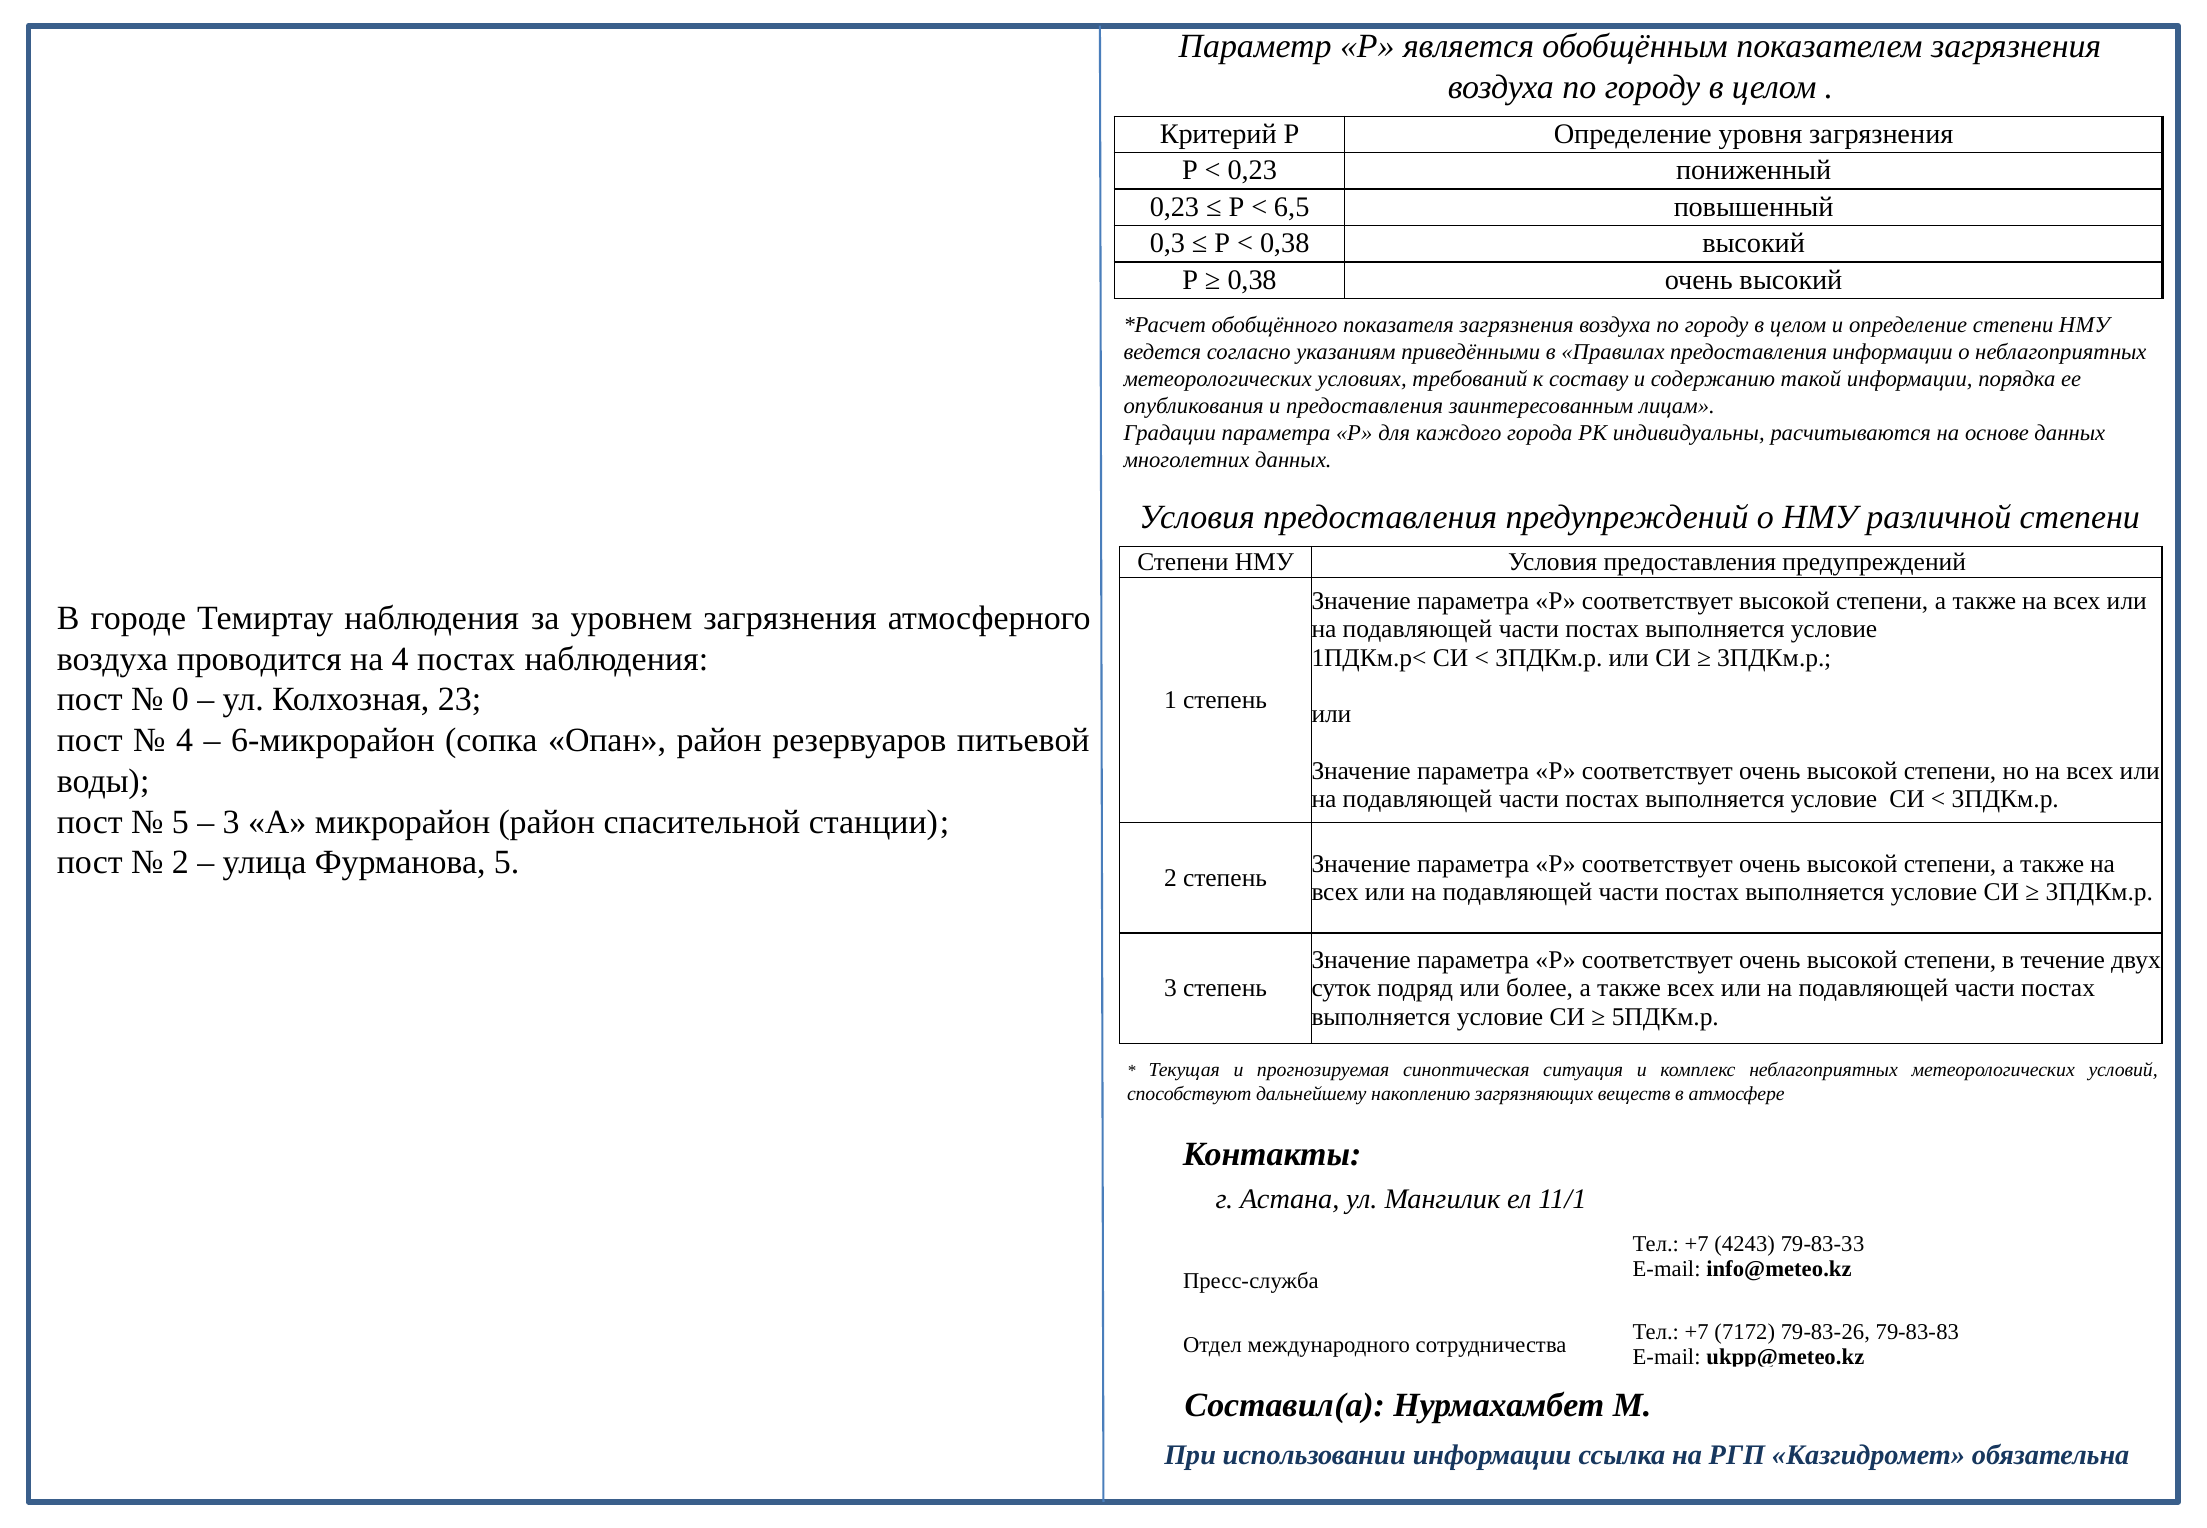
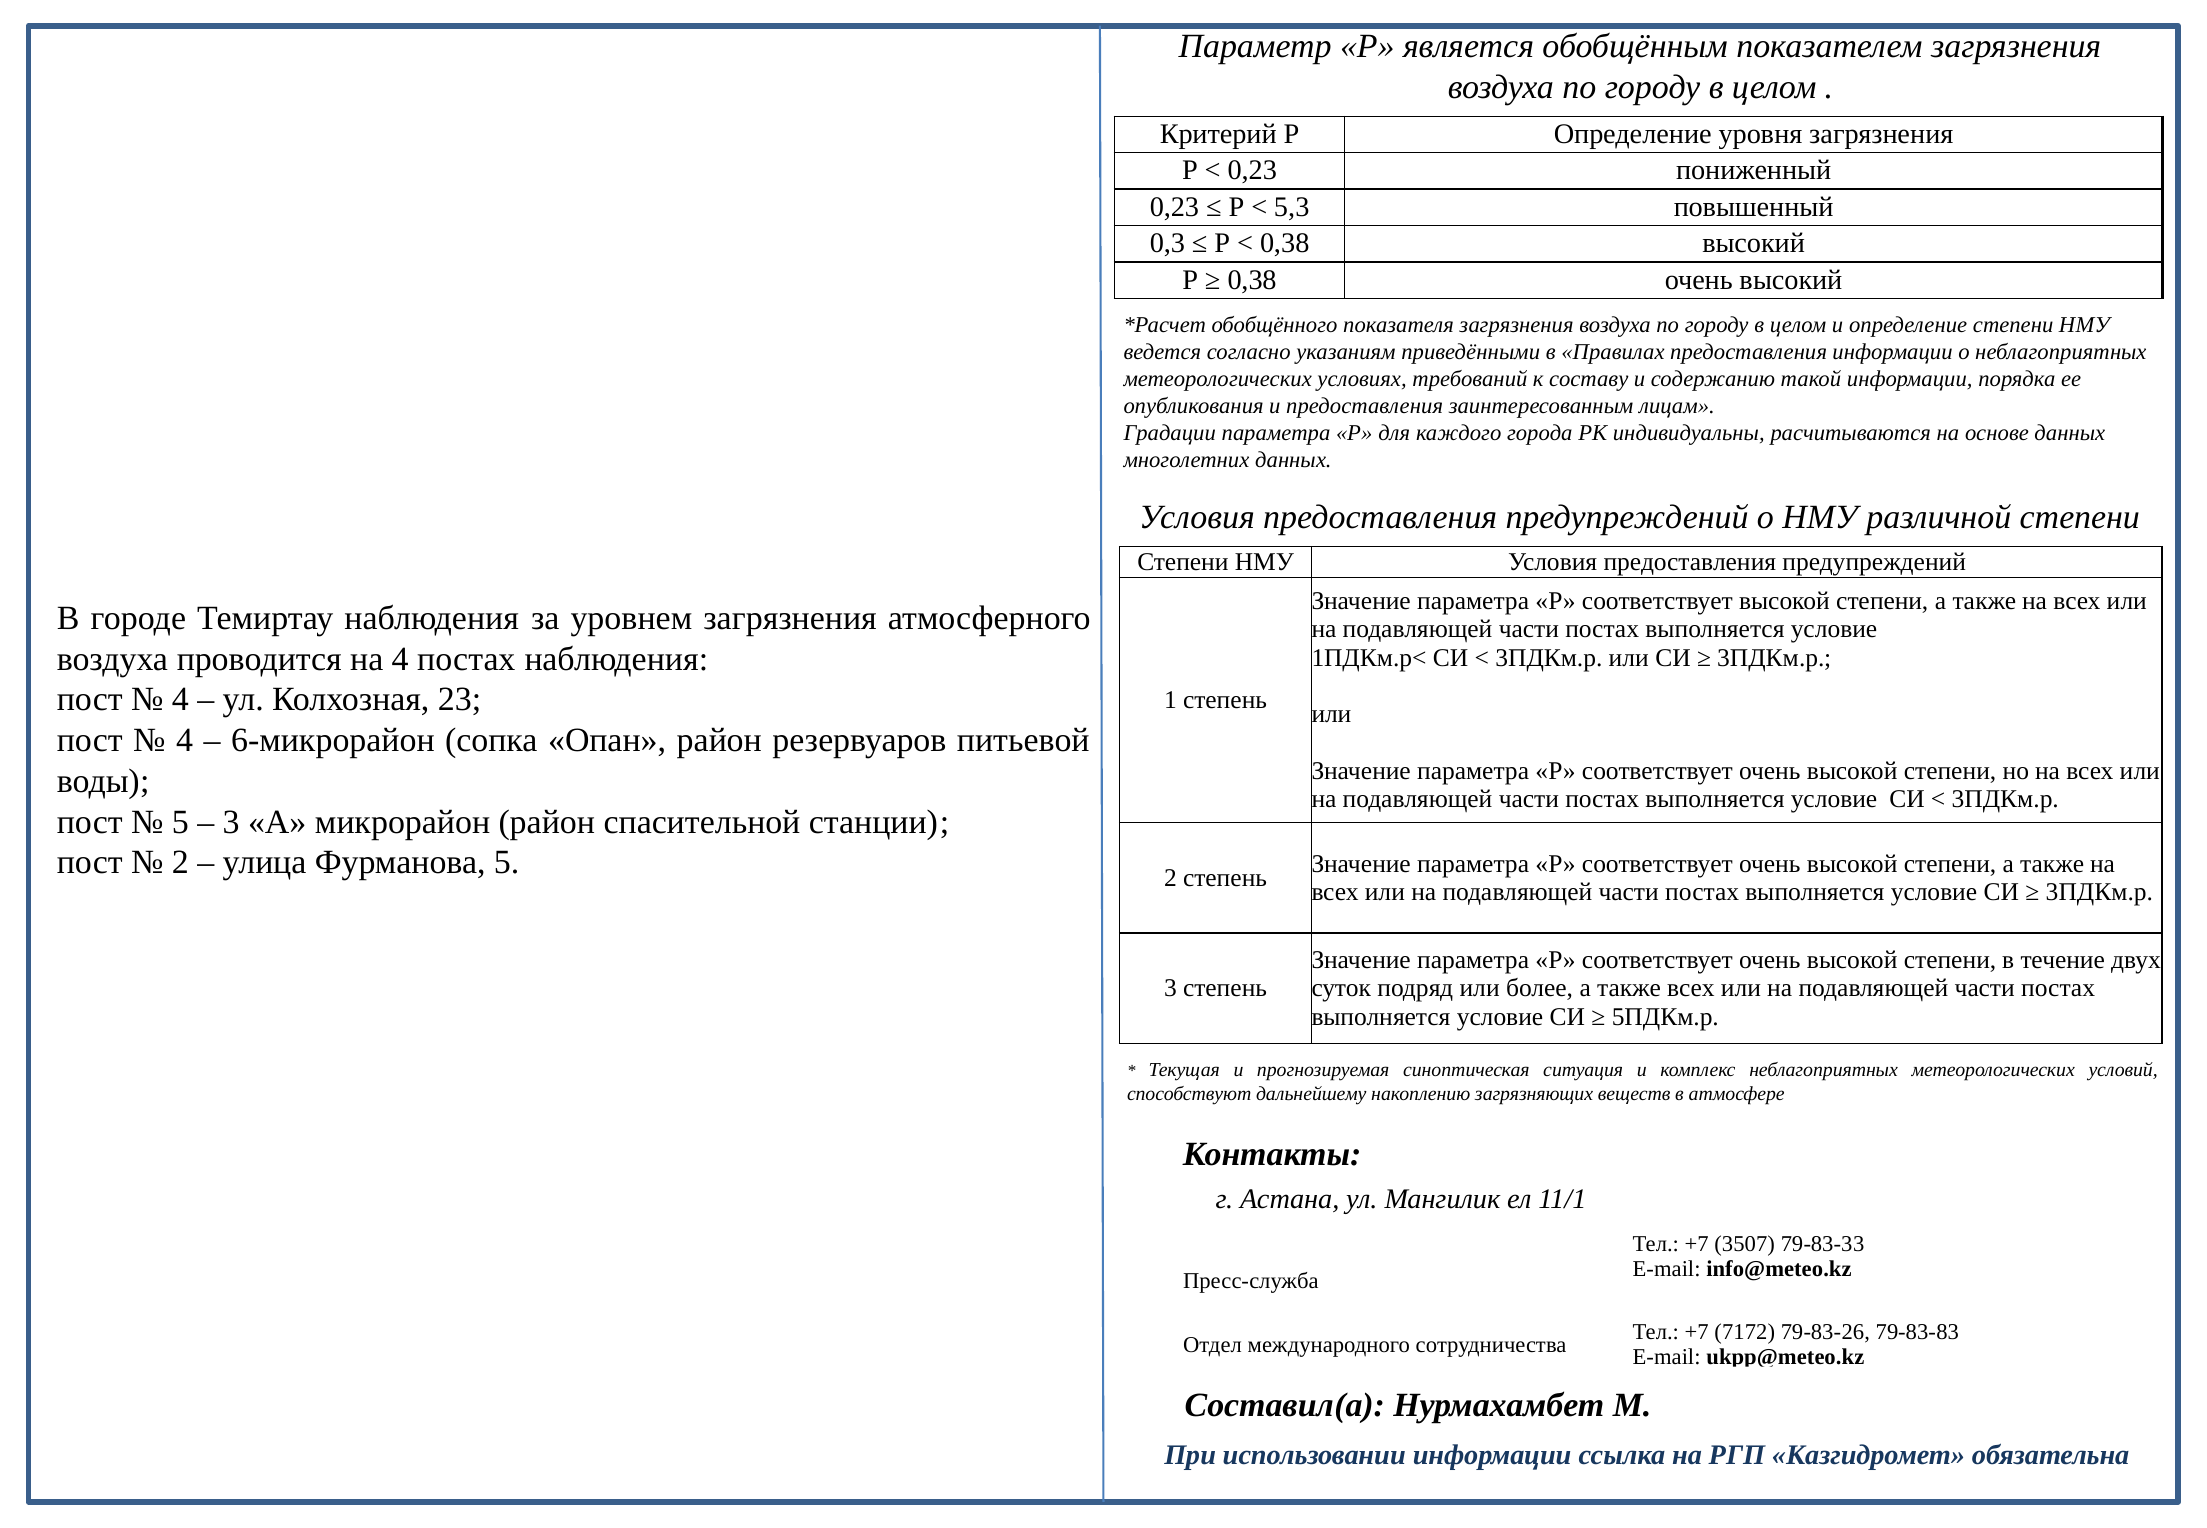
6,5: 6,5 -> 5,3 (1292, 207)
0: 0 -> 4 (180, 700)
4243: 4243 -> 3507 (1745, 1244)
